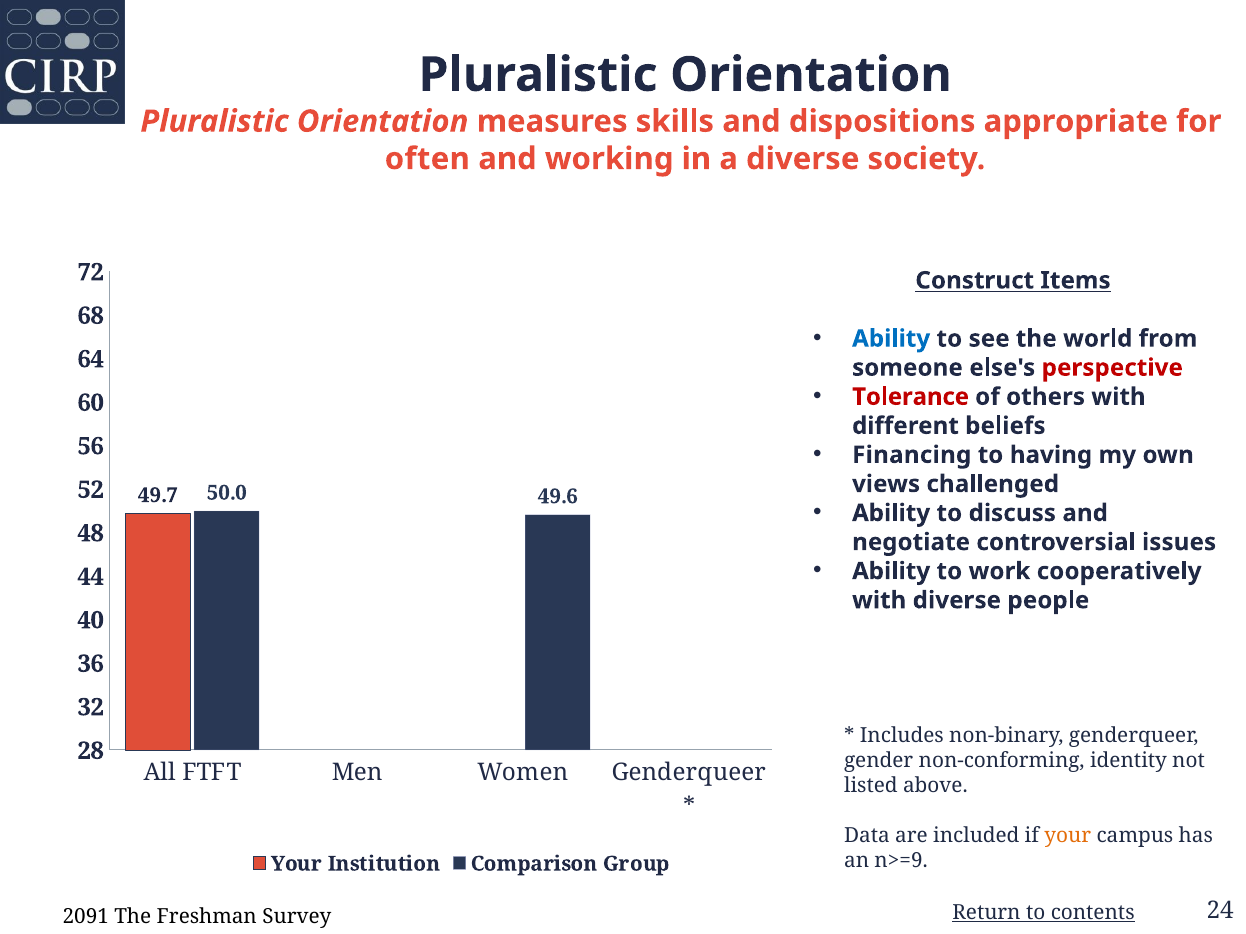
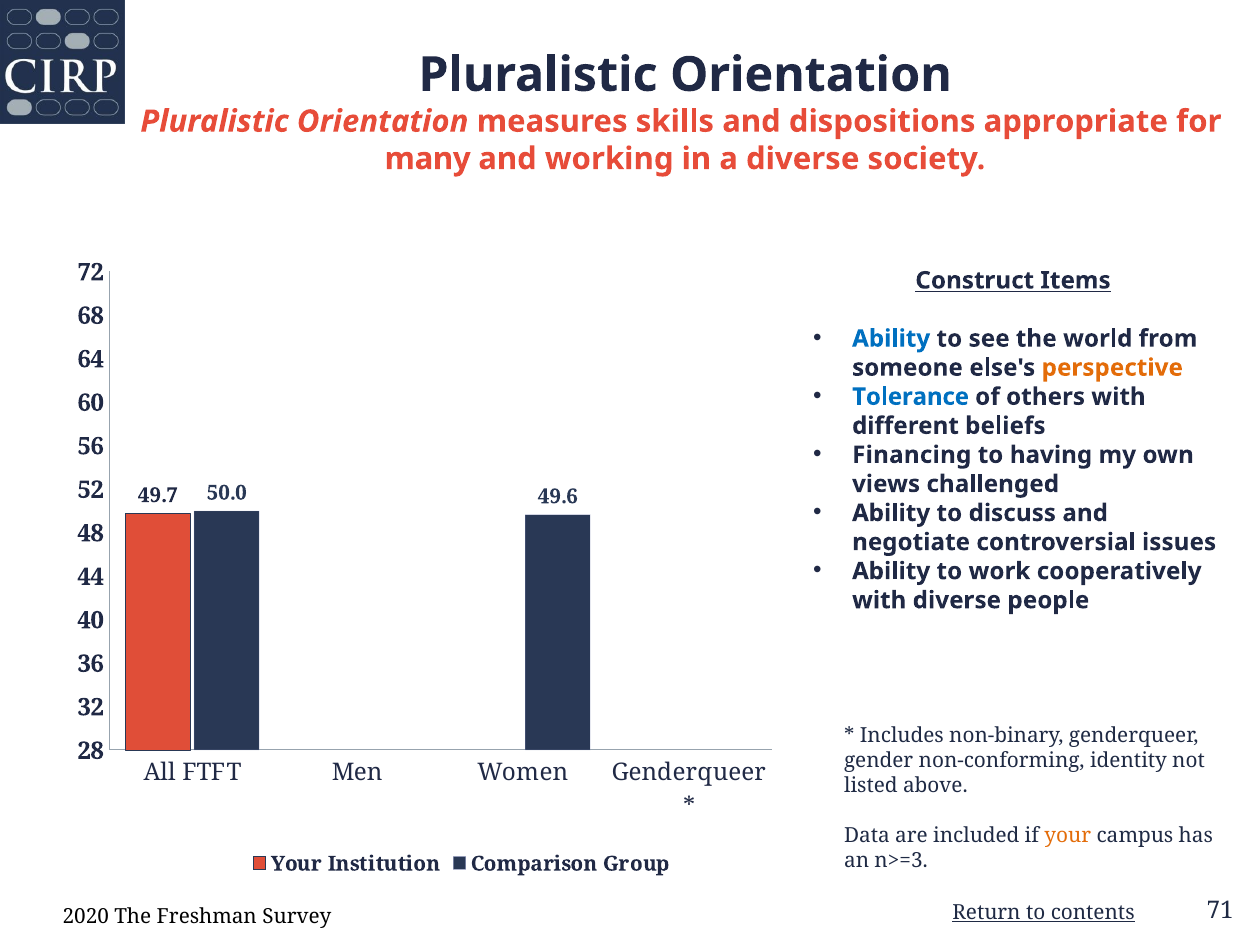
often: often -> many (428, 159)
perspective colour: red -> orange (1112, 368)
Tolerance colour: red -> blue (911, 397)
n>=9: n>=9 -> n>=3 (901, 861)
2091: 2091 -> 2020 (86, 917)
24: 24 -> 71 (1220, 911)
